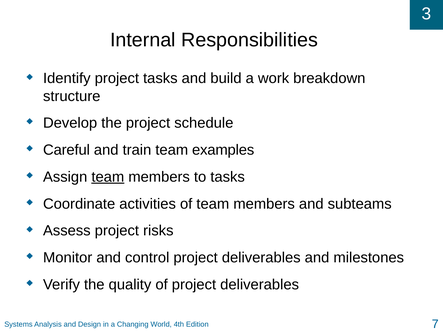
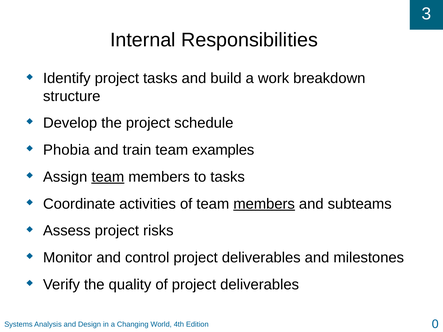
Careful: Careful -> Phobia (66, 150)
members underline: none -> present (264, 204)
7: 7 -> 0 (435, 324)
